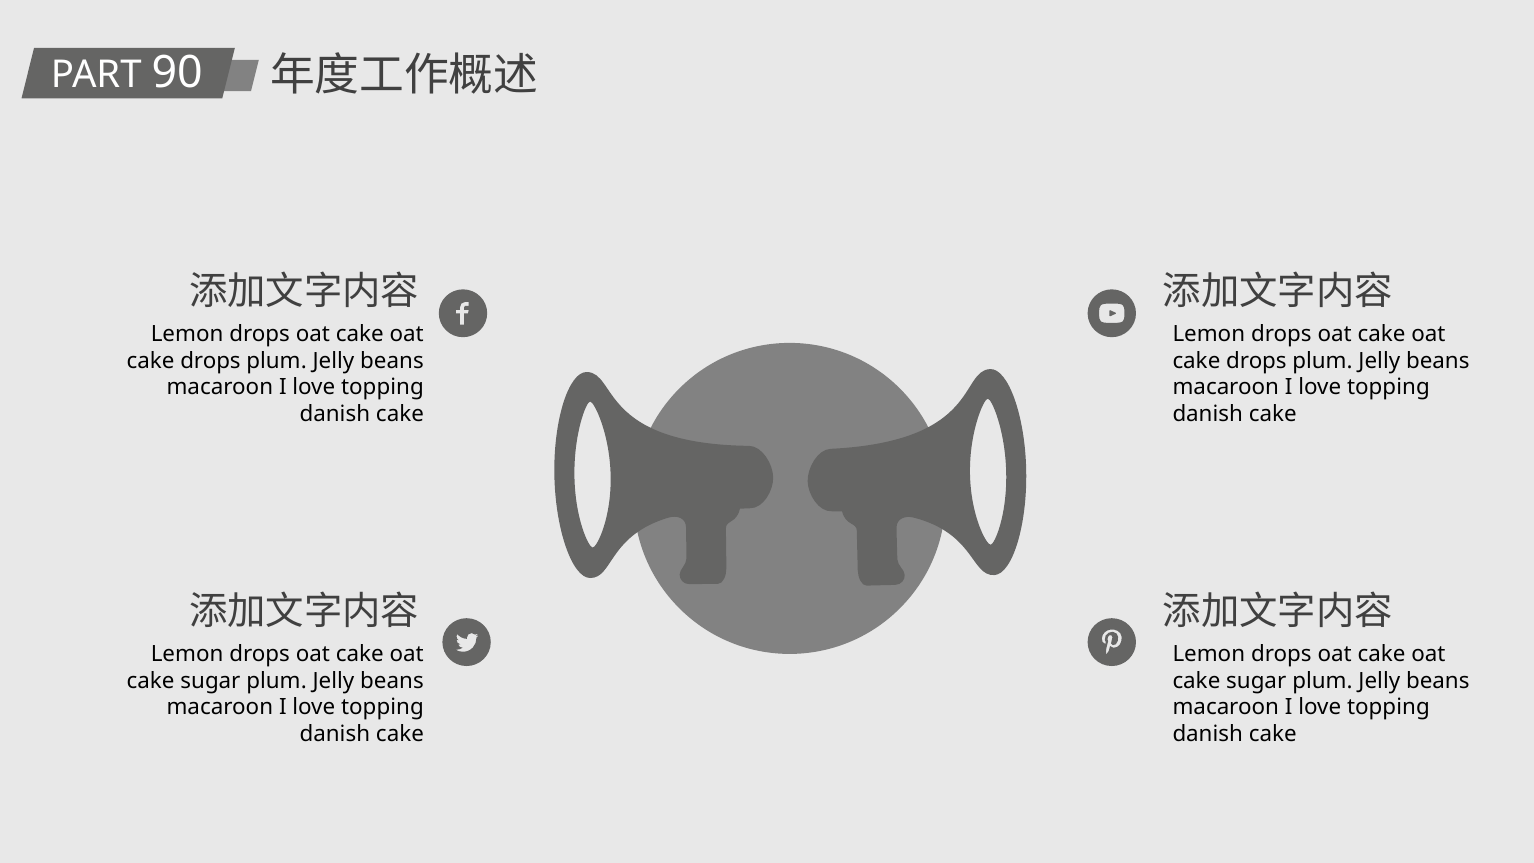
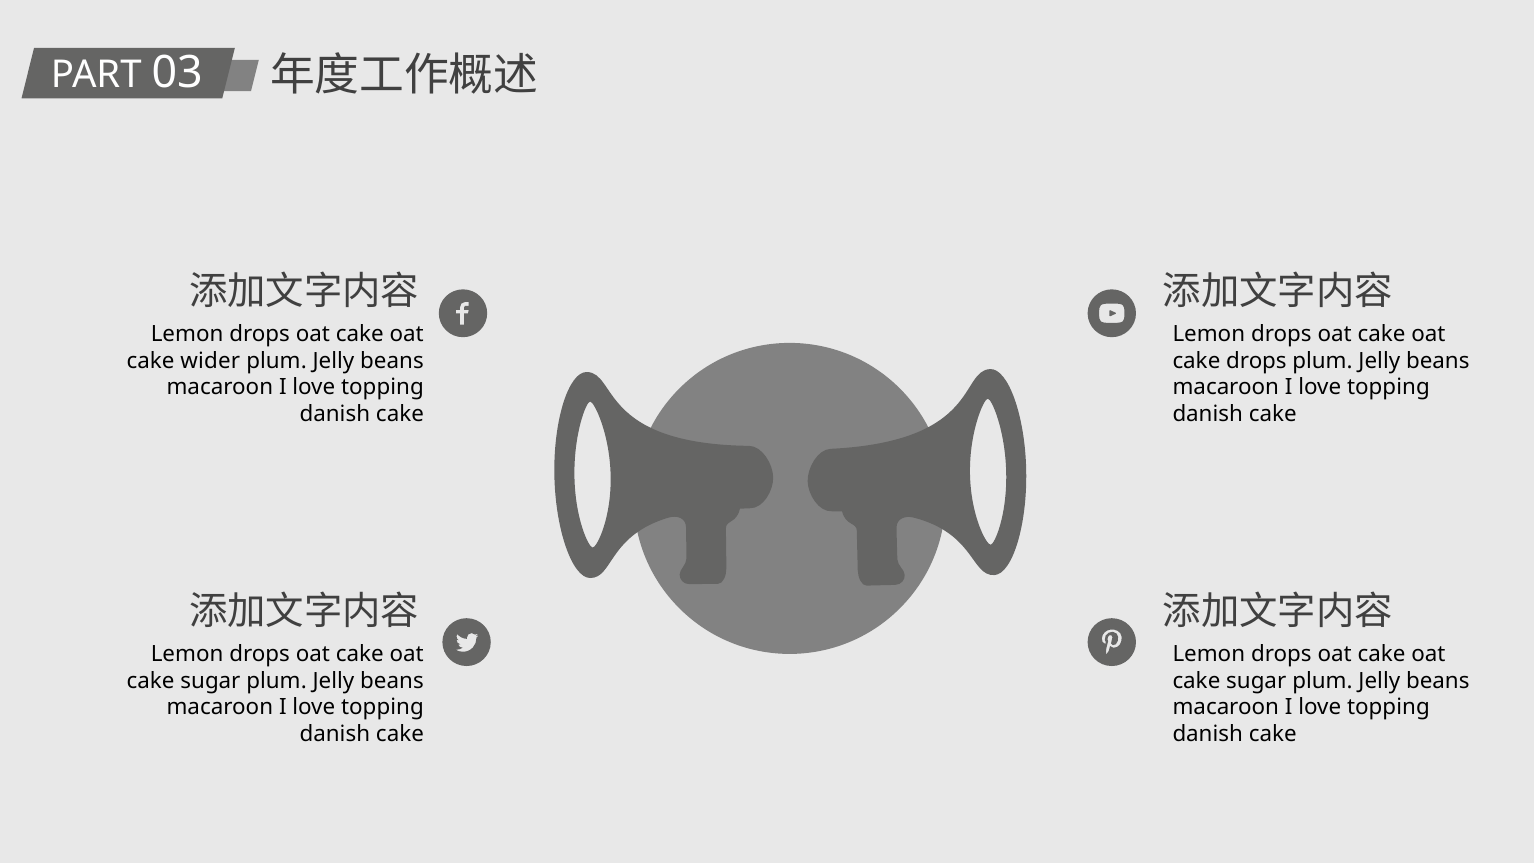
90: 90 -> 03 (177, 73)
drops: drops -> wider (210, 361)
